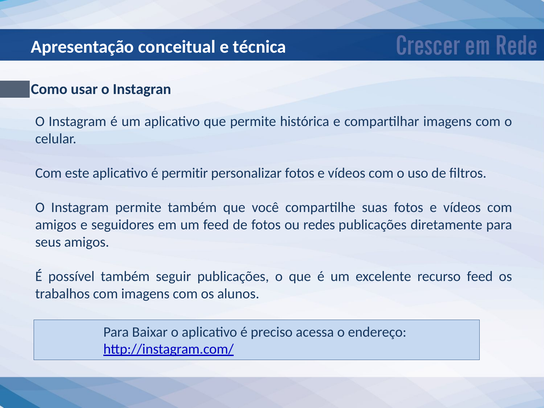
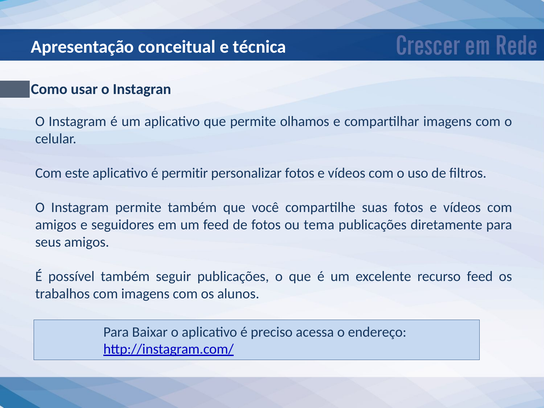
histórica: histórica -> olhamos (305, 121)
redes: redes -> tema (319, 225)
